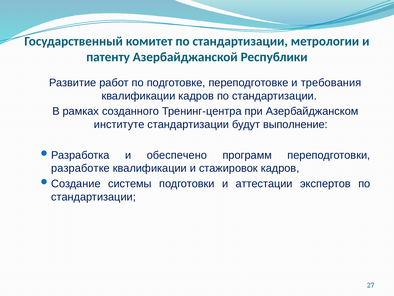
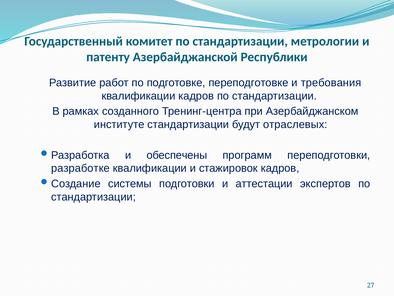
выполнение: выполнение -> отраслевых (295, 124)
обеспечено: обеспечено -> обеспечены (177, 155)
